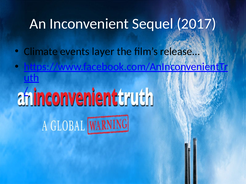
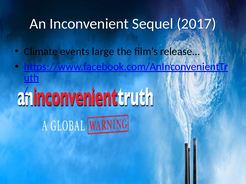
layer: layer -> large (103, 52)
